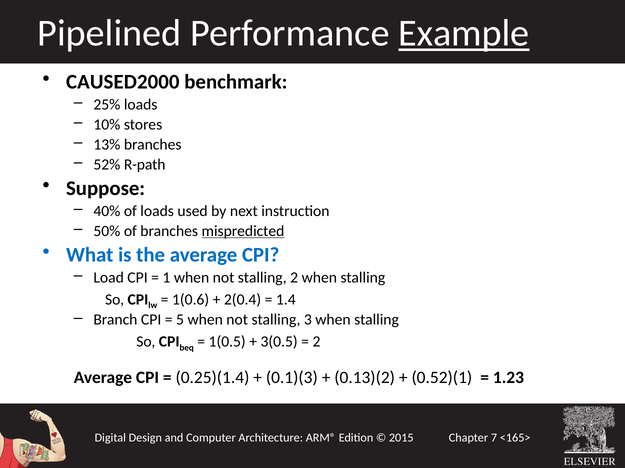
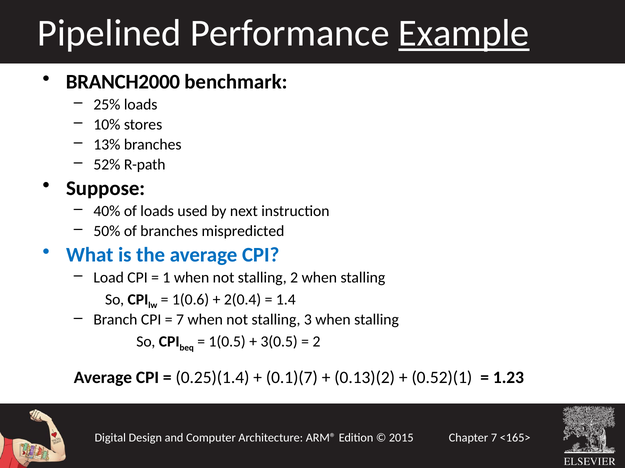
CAUSED2000: CAUSED2000 -> BRANCH2000 (123, 82)
mispredicted underline: present -> none (243, 231)
5: 5 -> 7 (180, 320)
0.1)(3: 0.1)(3 -> 0.1)(7 (292, 378)
